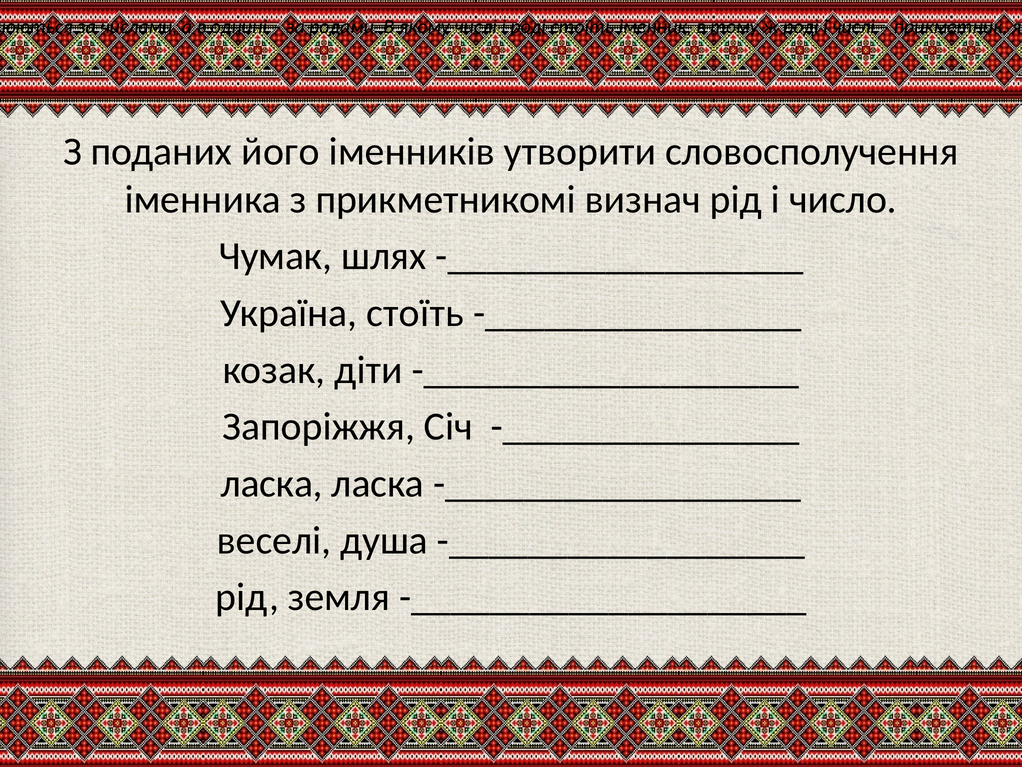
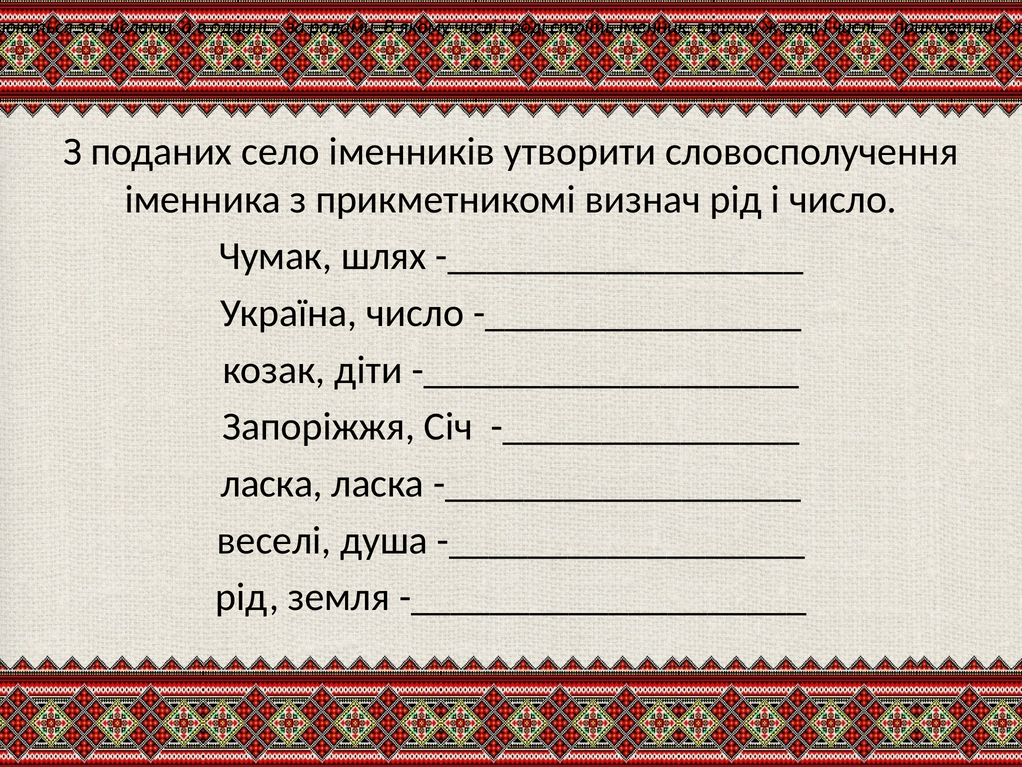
поданих його: його -> село (280, 152)
Україна стоїть: стоїть -> число (415, 313)
